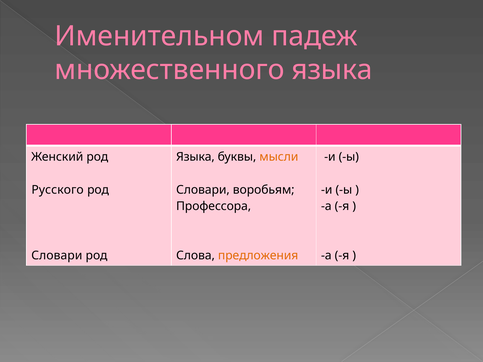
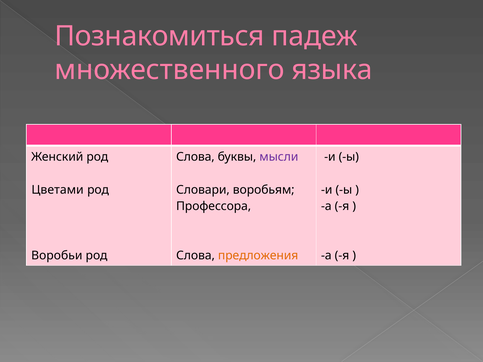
Именительном: Именительном -> Познакомиться (159, 36)
Языка: Языка -> Слова (195, 157)
мысли colour: orange -> purple (279, 157)
Русского: Русского -> Цветами (58, 190)
Словари: Словари -> Воробьи (57, 256)
